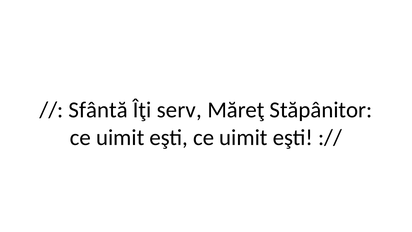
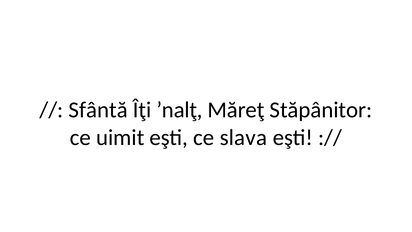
serv: serv -> ʼnalţ (180, 110)
eşti ce uimit: uimit -> slava (243, 137)
